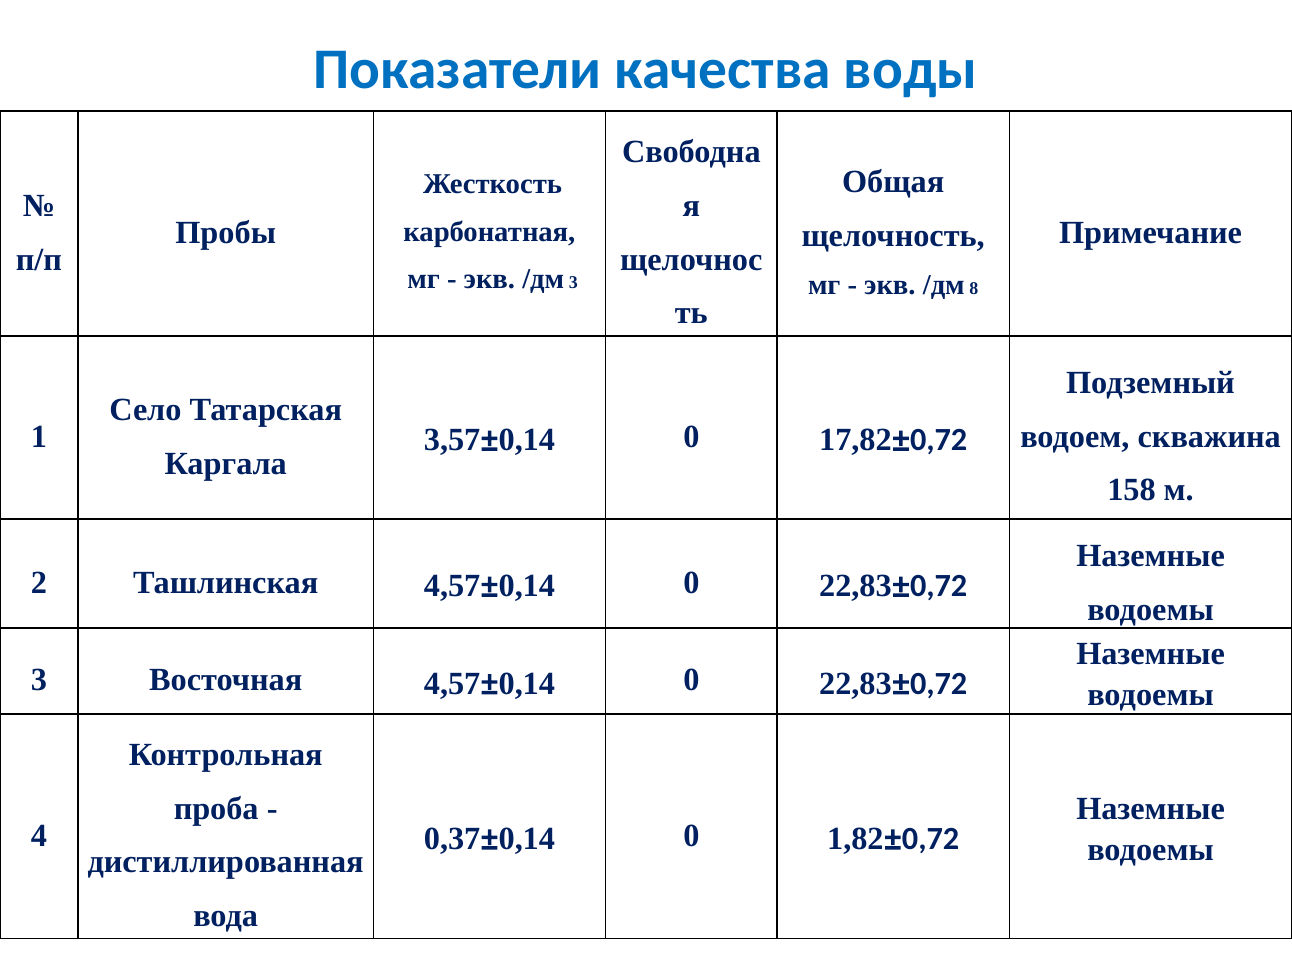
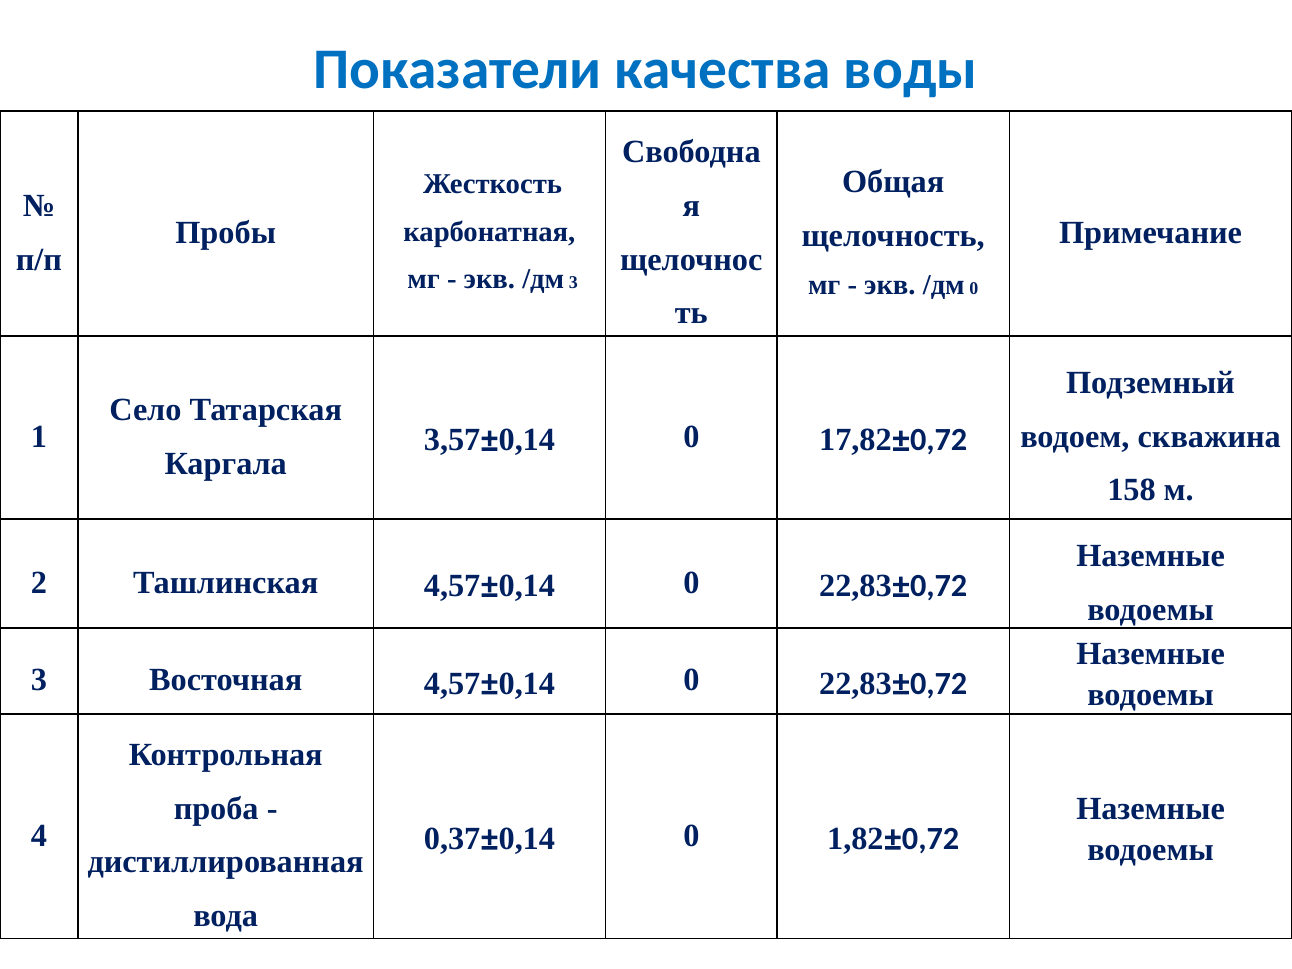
/дм 8: 8 -> 0 (974, 289)
